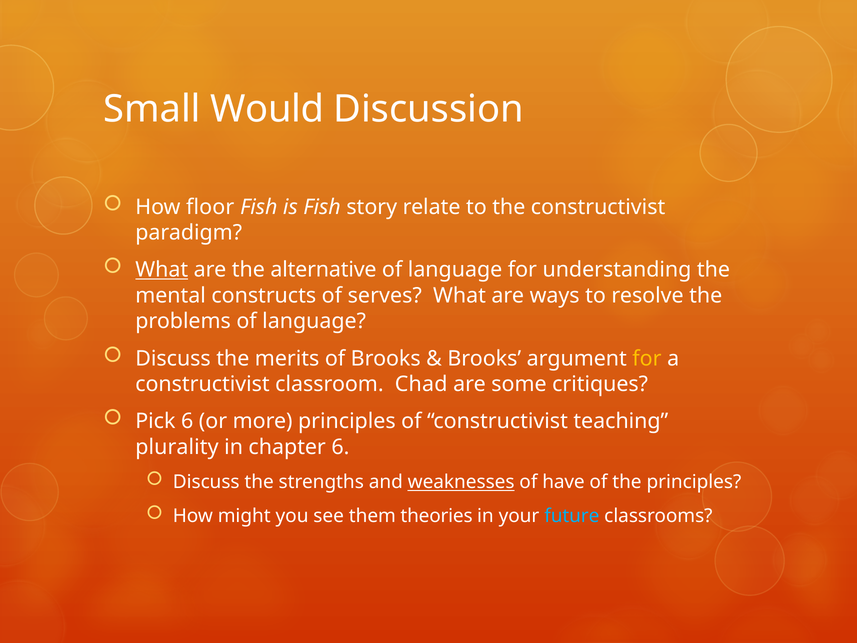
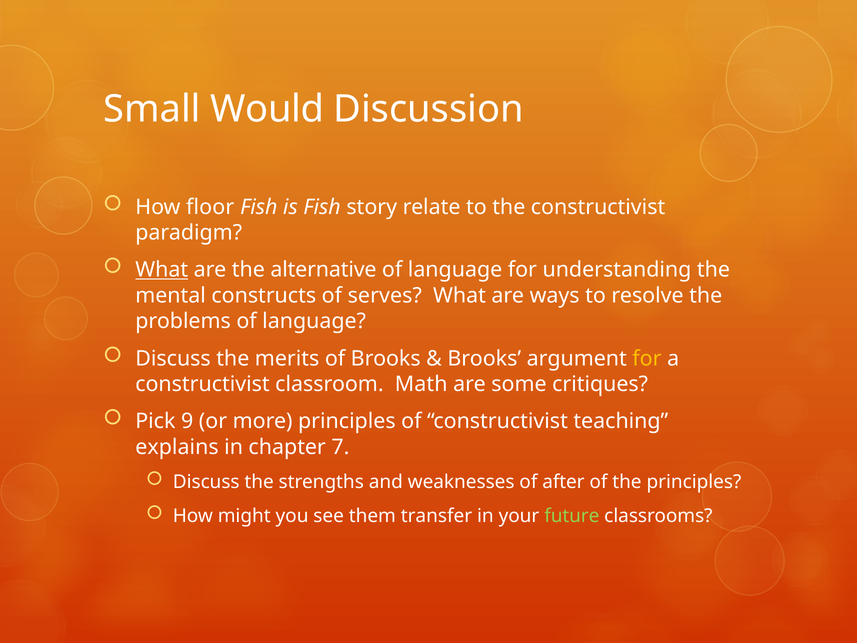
Chad: Chad -> Math (421, 384)
Pick 6: 6 -> 9 (187, 421)
plurality: plurality -> explains (177, 447)
chapter 6: 6 -> 7 (340, 447)
weaknesses underline: present -> none (461, 482)
have: have -> after (563, 482)
theories: theories -> transfer (436, 516)
future colour: light blue -> light green (572, 516)
